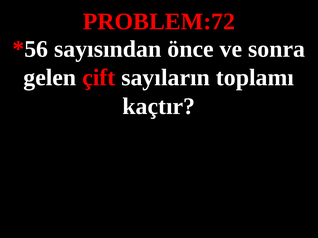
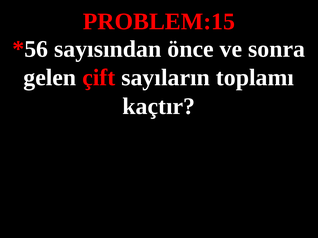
PROBLEM:72: PROBLEM:72 -> PROBLEM:15 (159, 22)
